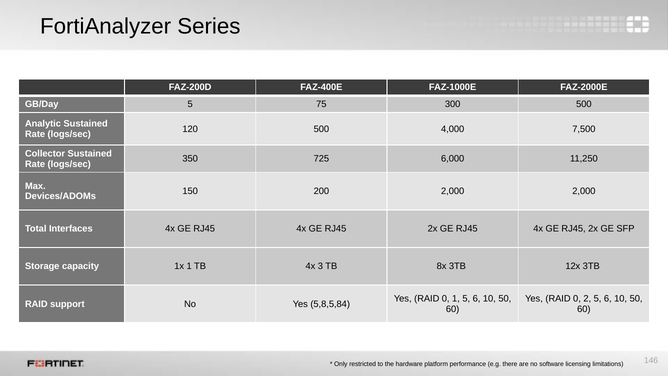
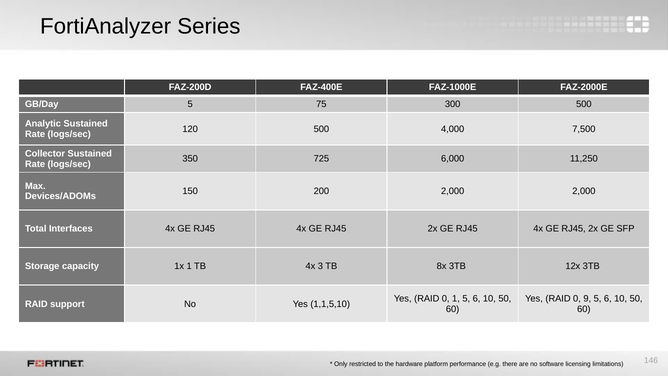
2: 2 -> 9 (587, 299)
5,8,5,84: 5,8,5,84 -> 1,1,5,10 (330, 304)
